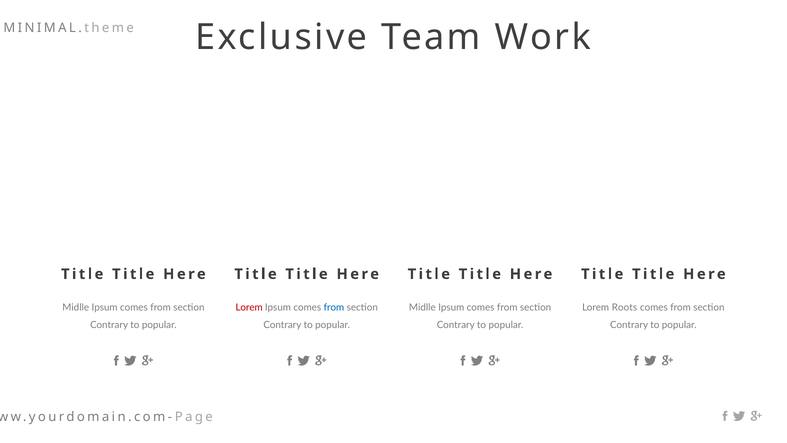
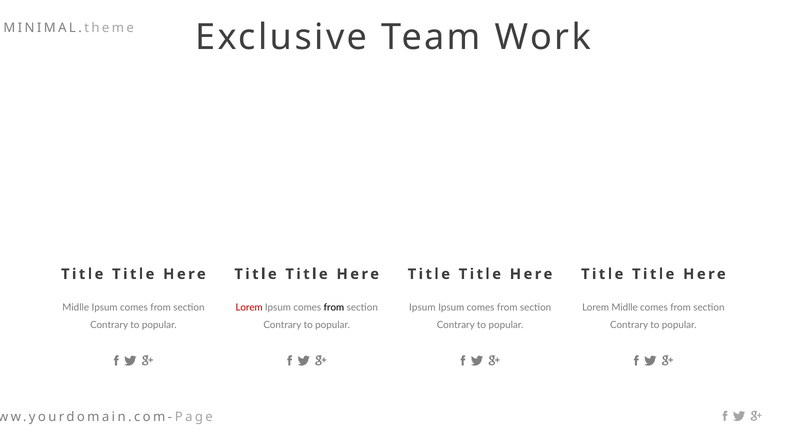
from colour: blue -> black (334, 307)
Midlle: Midlle -> Ipsum (422, 307)
Lorem Roots: Roots -> Midlle (625, 307)
